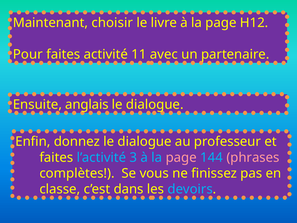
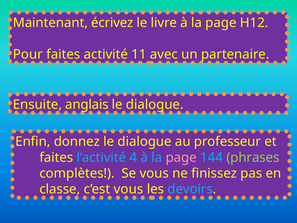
choisir: choisir -> écrivez (112, 23)
3: 3 -> 4 (133, 157)
phrases colour: pink -> light green (253, 157)
c’est dans: dans -> vous (128, 189)
